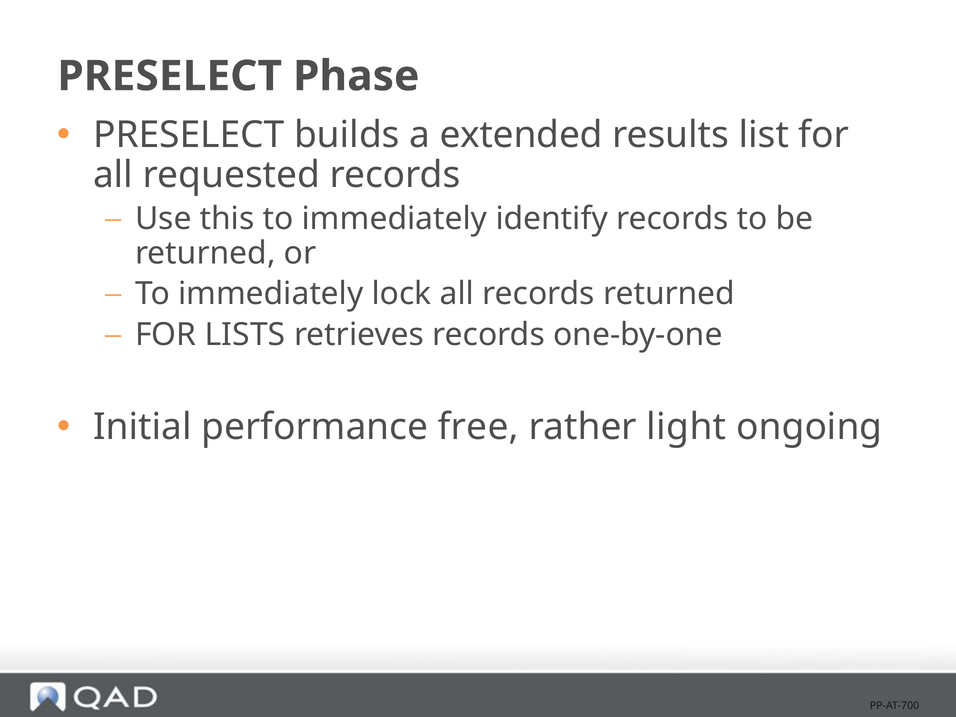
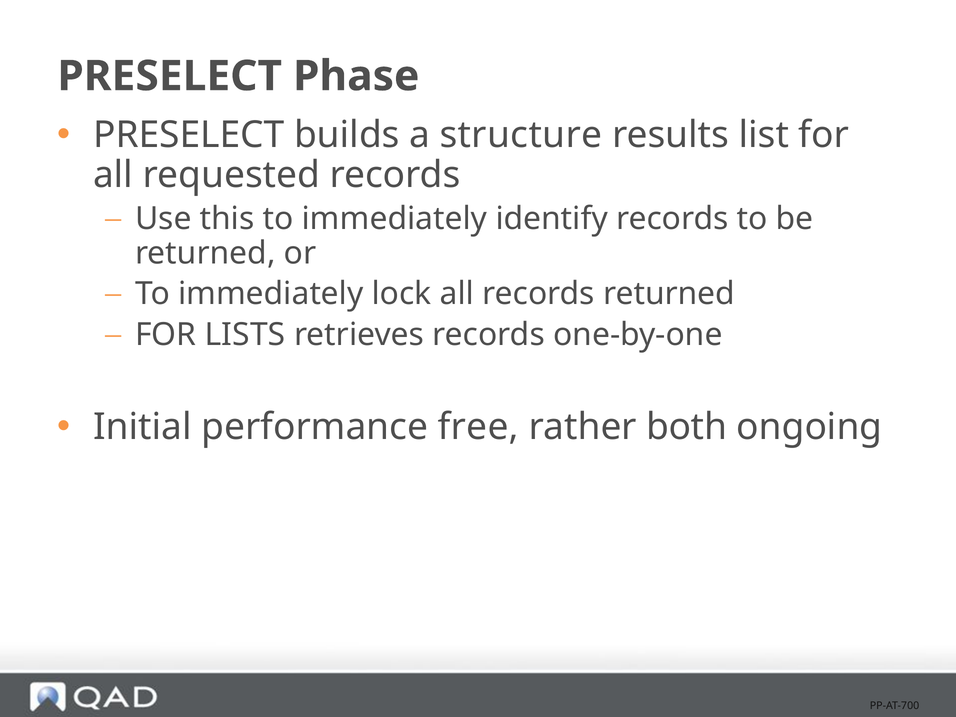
extended: extended -> structure (521, 135)
light: light -> both (687, 427)
